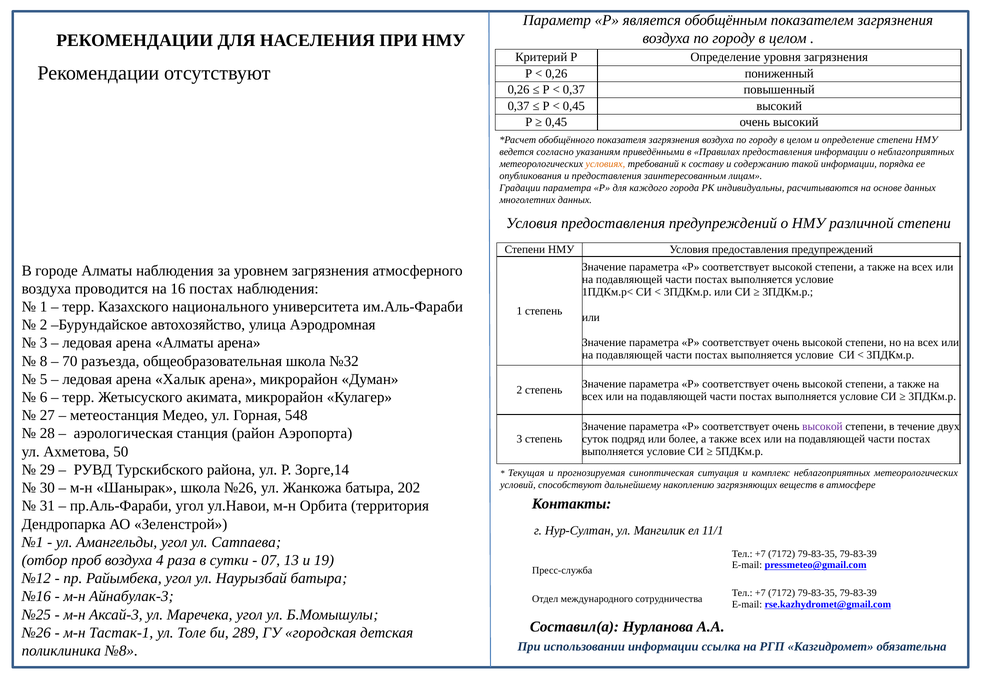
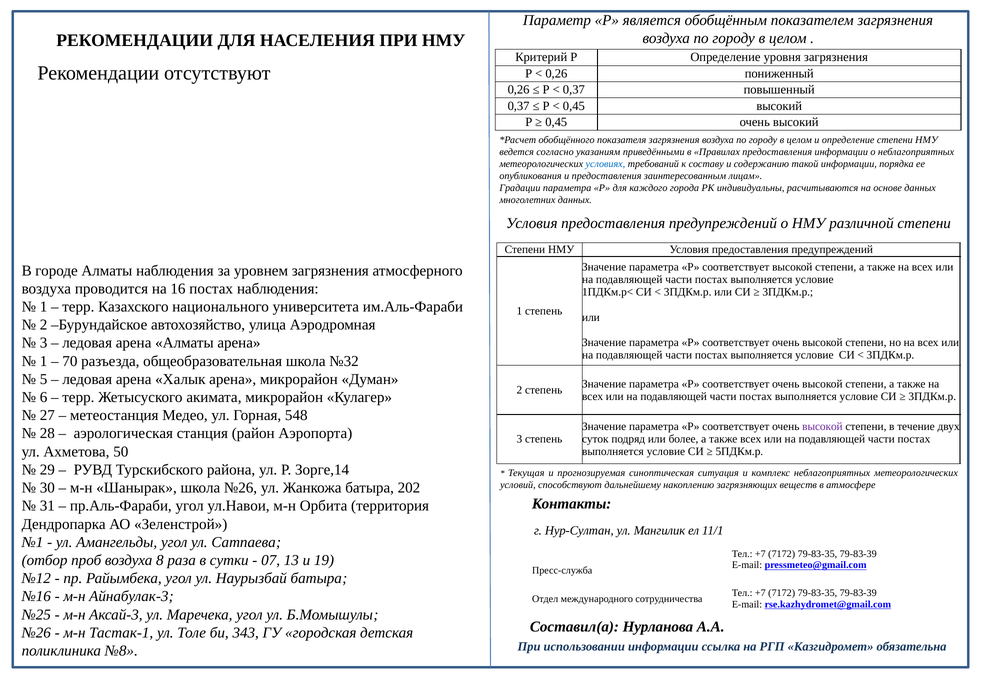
условиях colour: orange -> blue (605, 164)
8: 8 -> 1 (44, 361)
4: 4 -> 8 (160, 560)
289: 289 -> 343 (246, 633)
